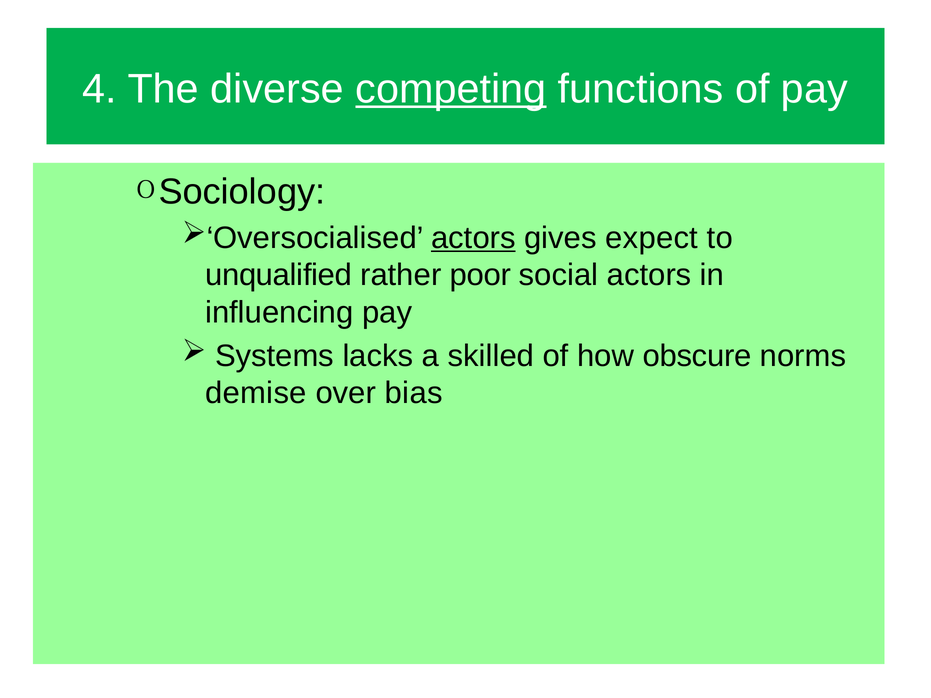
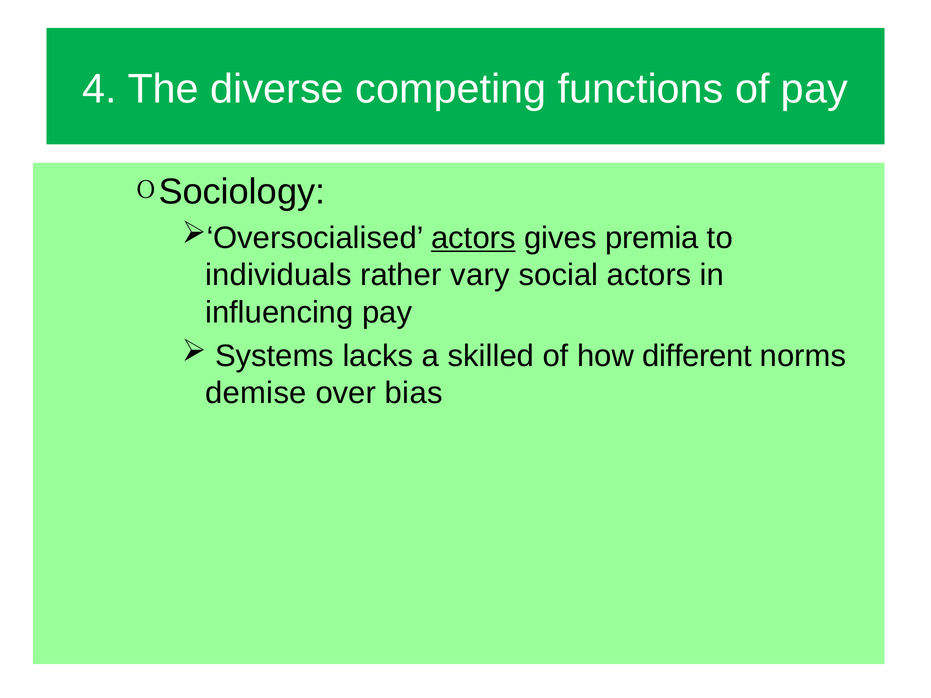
competing underline: present -> none (451, 89)
expect: expect -> premia (652, 238)
unqualified: unqualified -> individuals (278, 275)
poor: poor -> vary (480, 275)
obscure: obscure -> different (697, 356)
